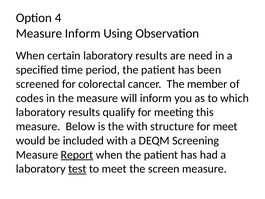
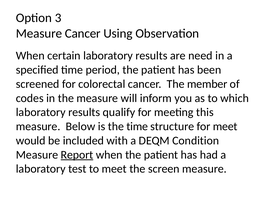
4: 4 -> 3 (58, 18)
Measure Inform: Inform -> Cancer (83, 33)
the with: with -> time (137, 126)
Screening: Screening -> Condition (196, 140)
test underline: present -> none (77, 169)
